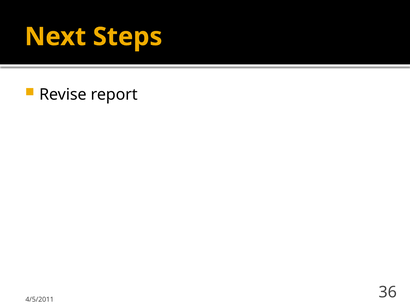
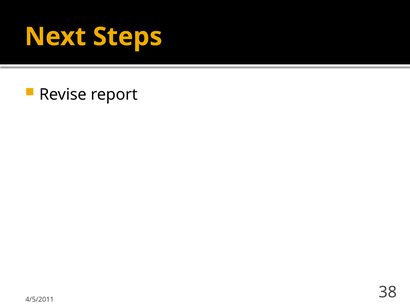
36: 36 -> 38 (388, 292)
